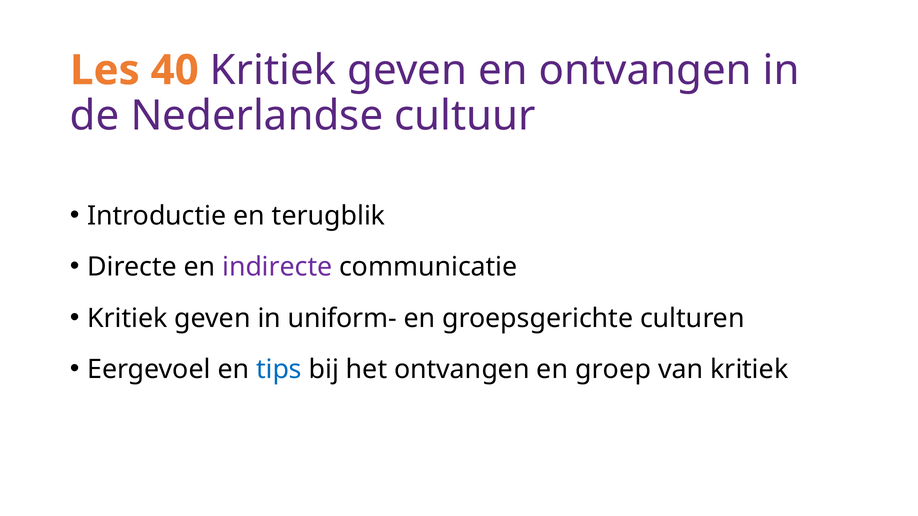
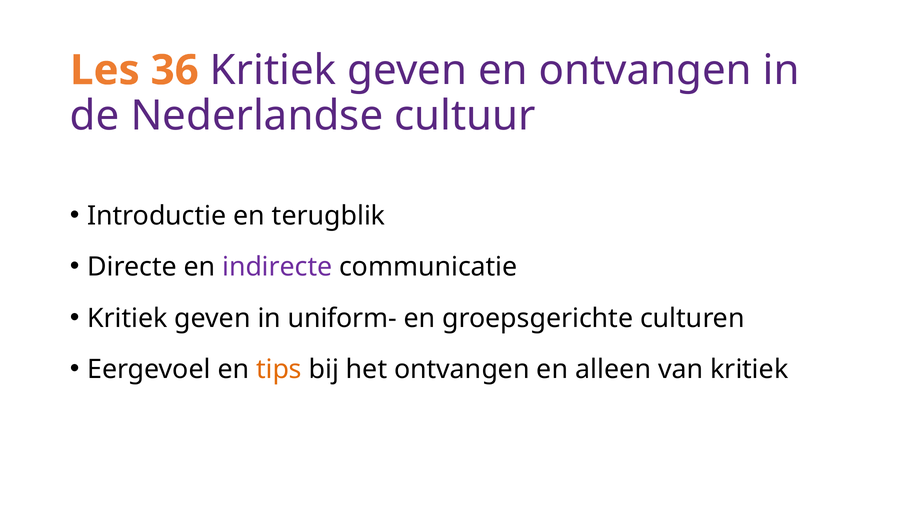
40: 40 -> 36 (175, 70)
tips colour: blue -> orange (279, 370)
groep: groep -> alleen (613, 370)
